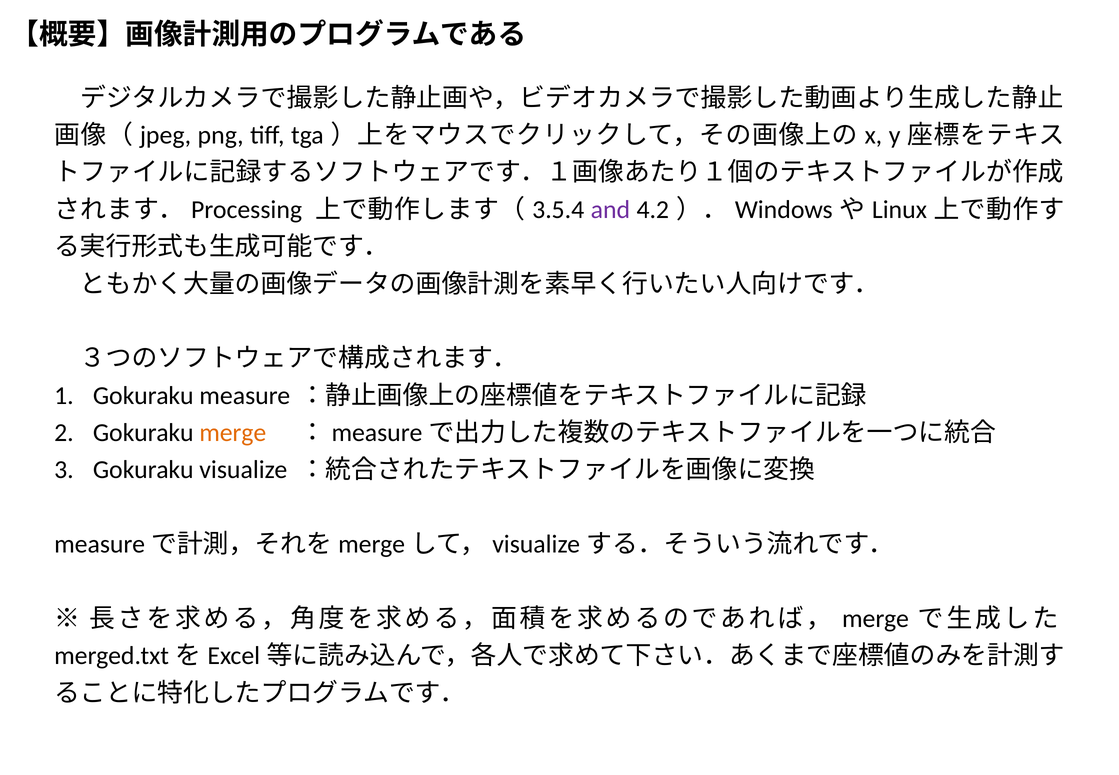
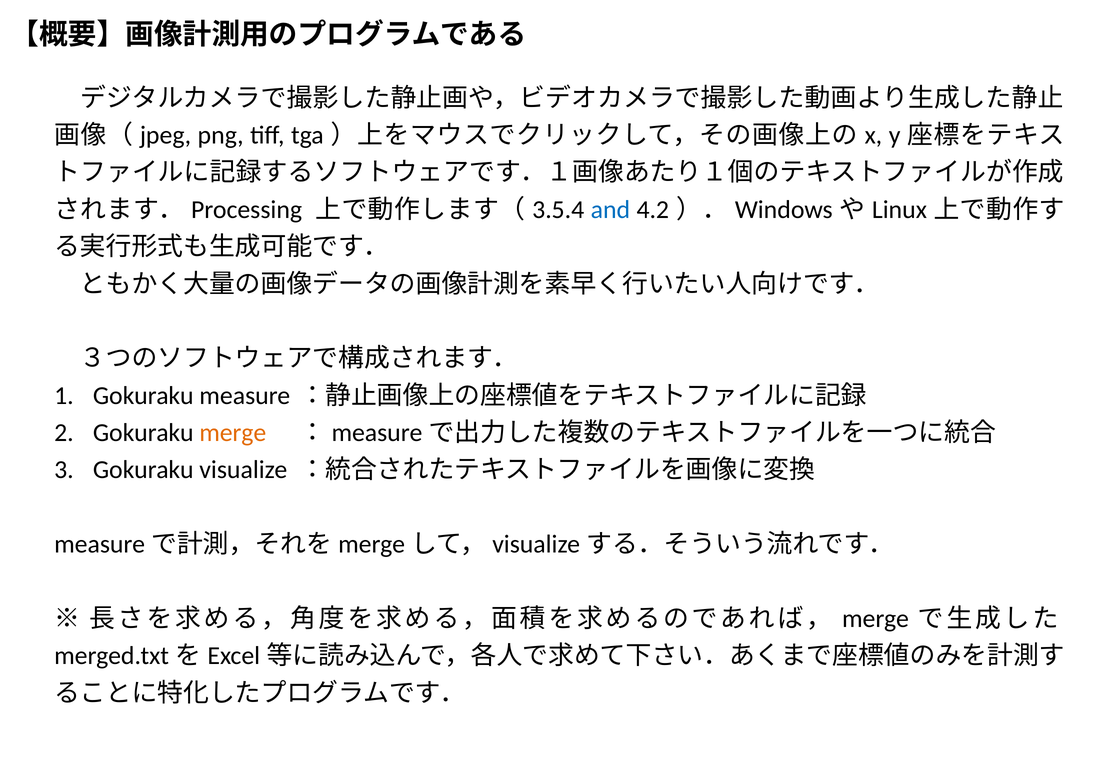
and colour: purple -> blue (610, 210)
